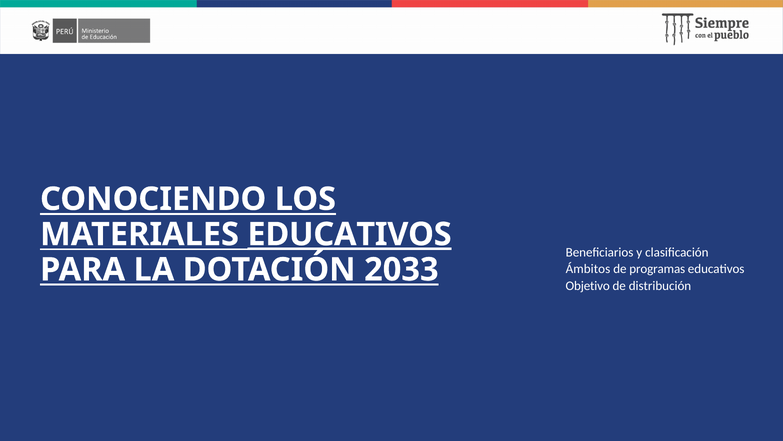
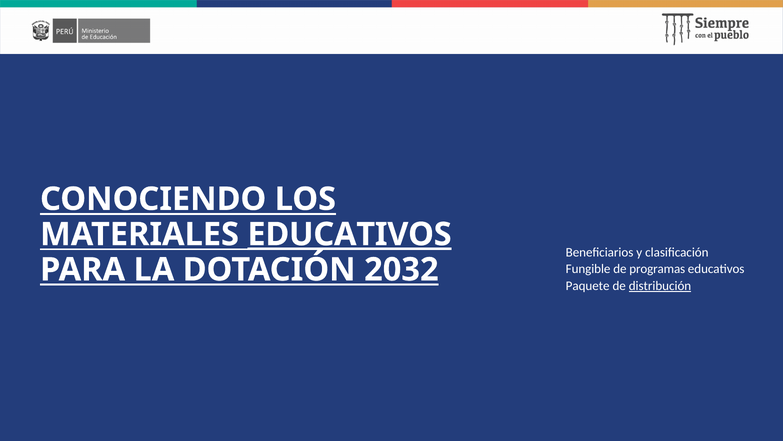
Ámbitos: Ámbitos -> Fungible (588, 269)
2033: 2033 -> 2032 (401, 269)
Objetivo: Objetivo -> Paquete (588, 285)
distribución underline: none -> present (660, 285)
